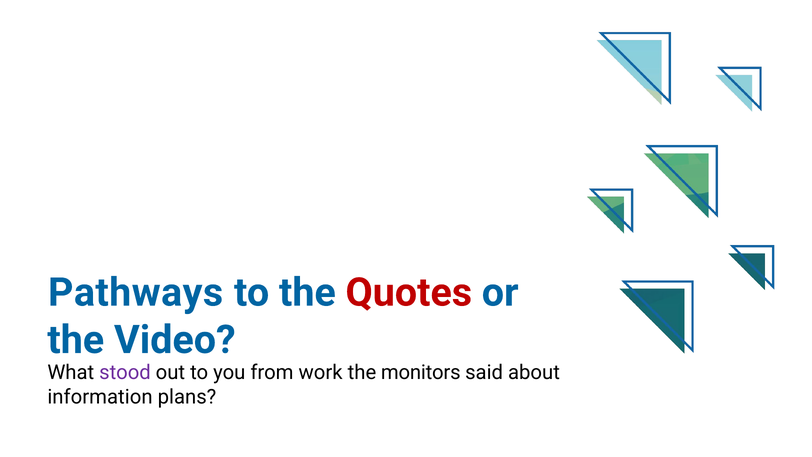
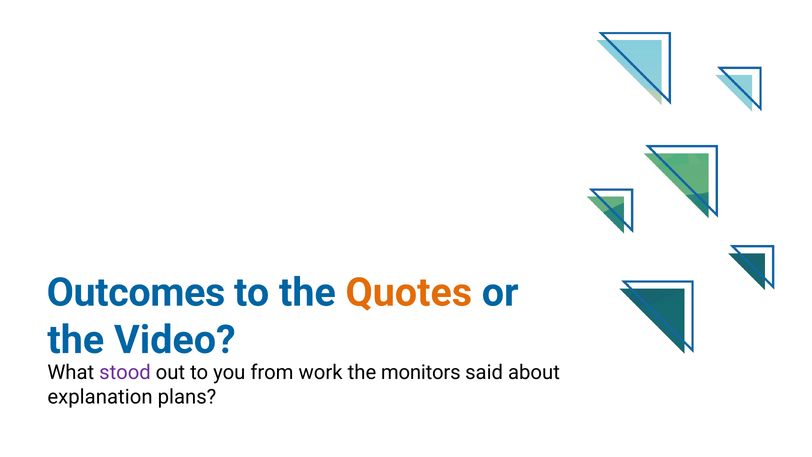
Pathways: Pathways -> Outcomes (136, 292)
Quotes colour: red -> orange (409, 292)
information: information -> explanation (100, 397)
